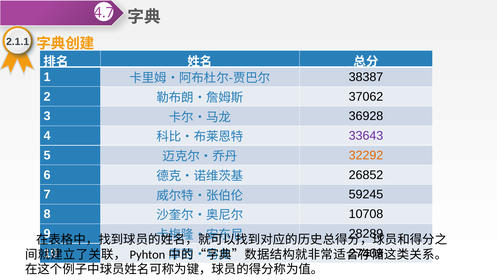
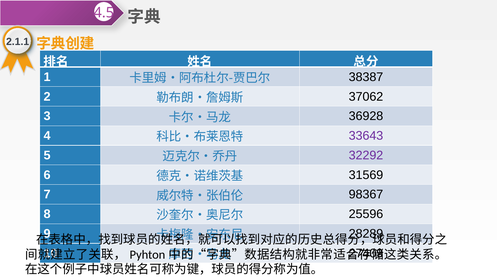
4.7: 4.7 -> 4.5 (104, 13)
32292 colour: orange -> purple (366, 155)
26852: 26852 -> 31569 (366, 175)
59245: 59245 -> 98367 (366, 194)
10708: 10708 -> 25596 (366, 214)
